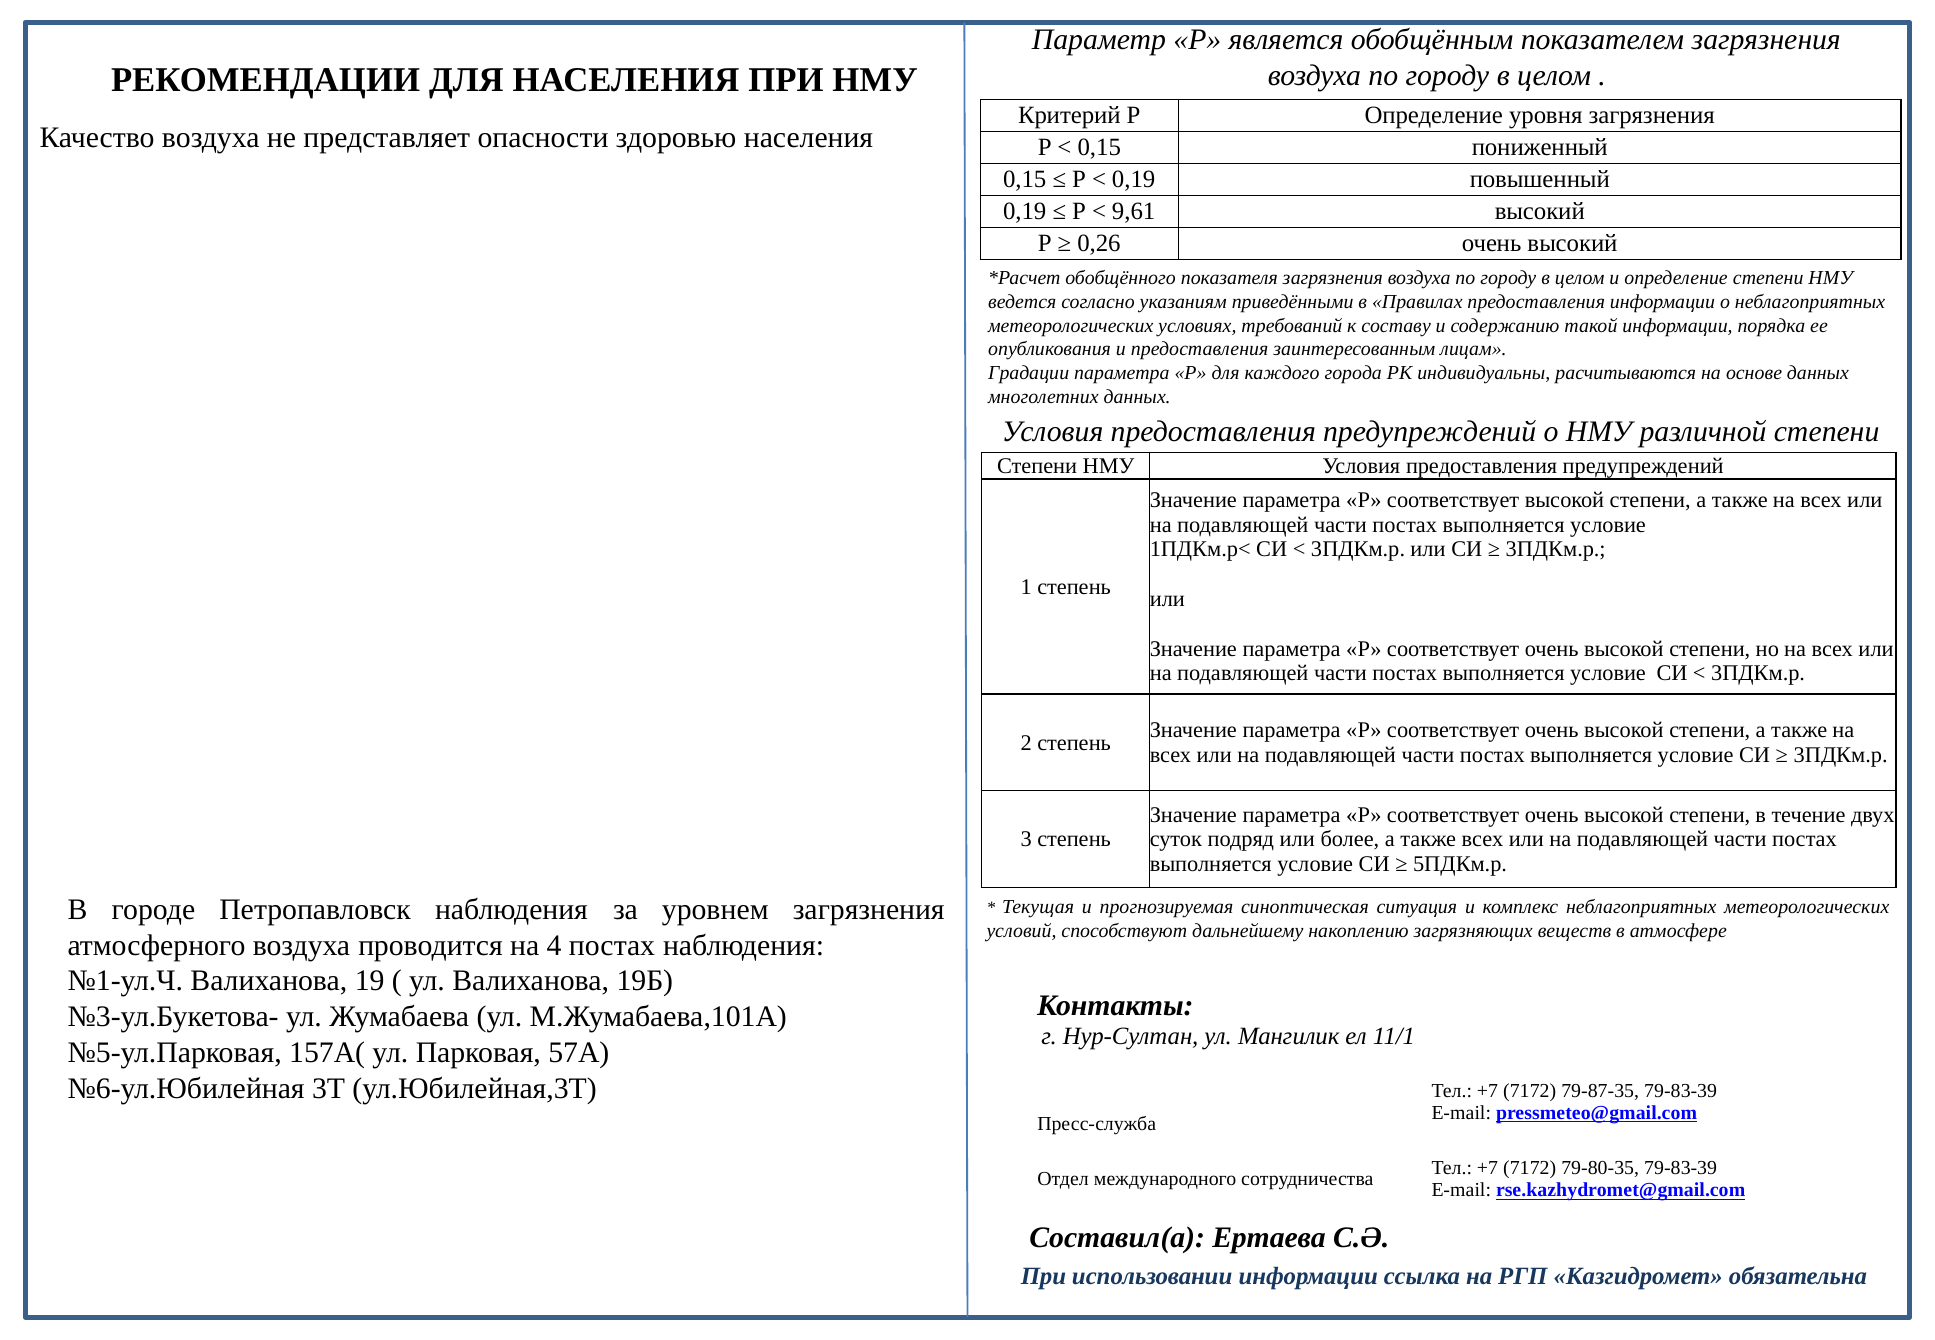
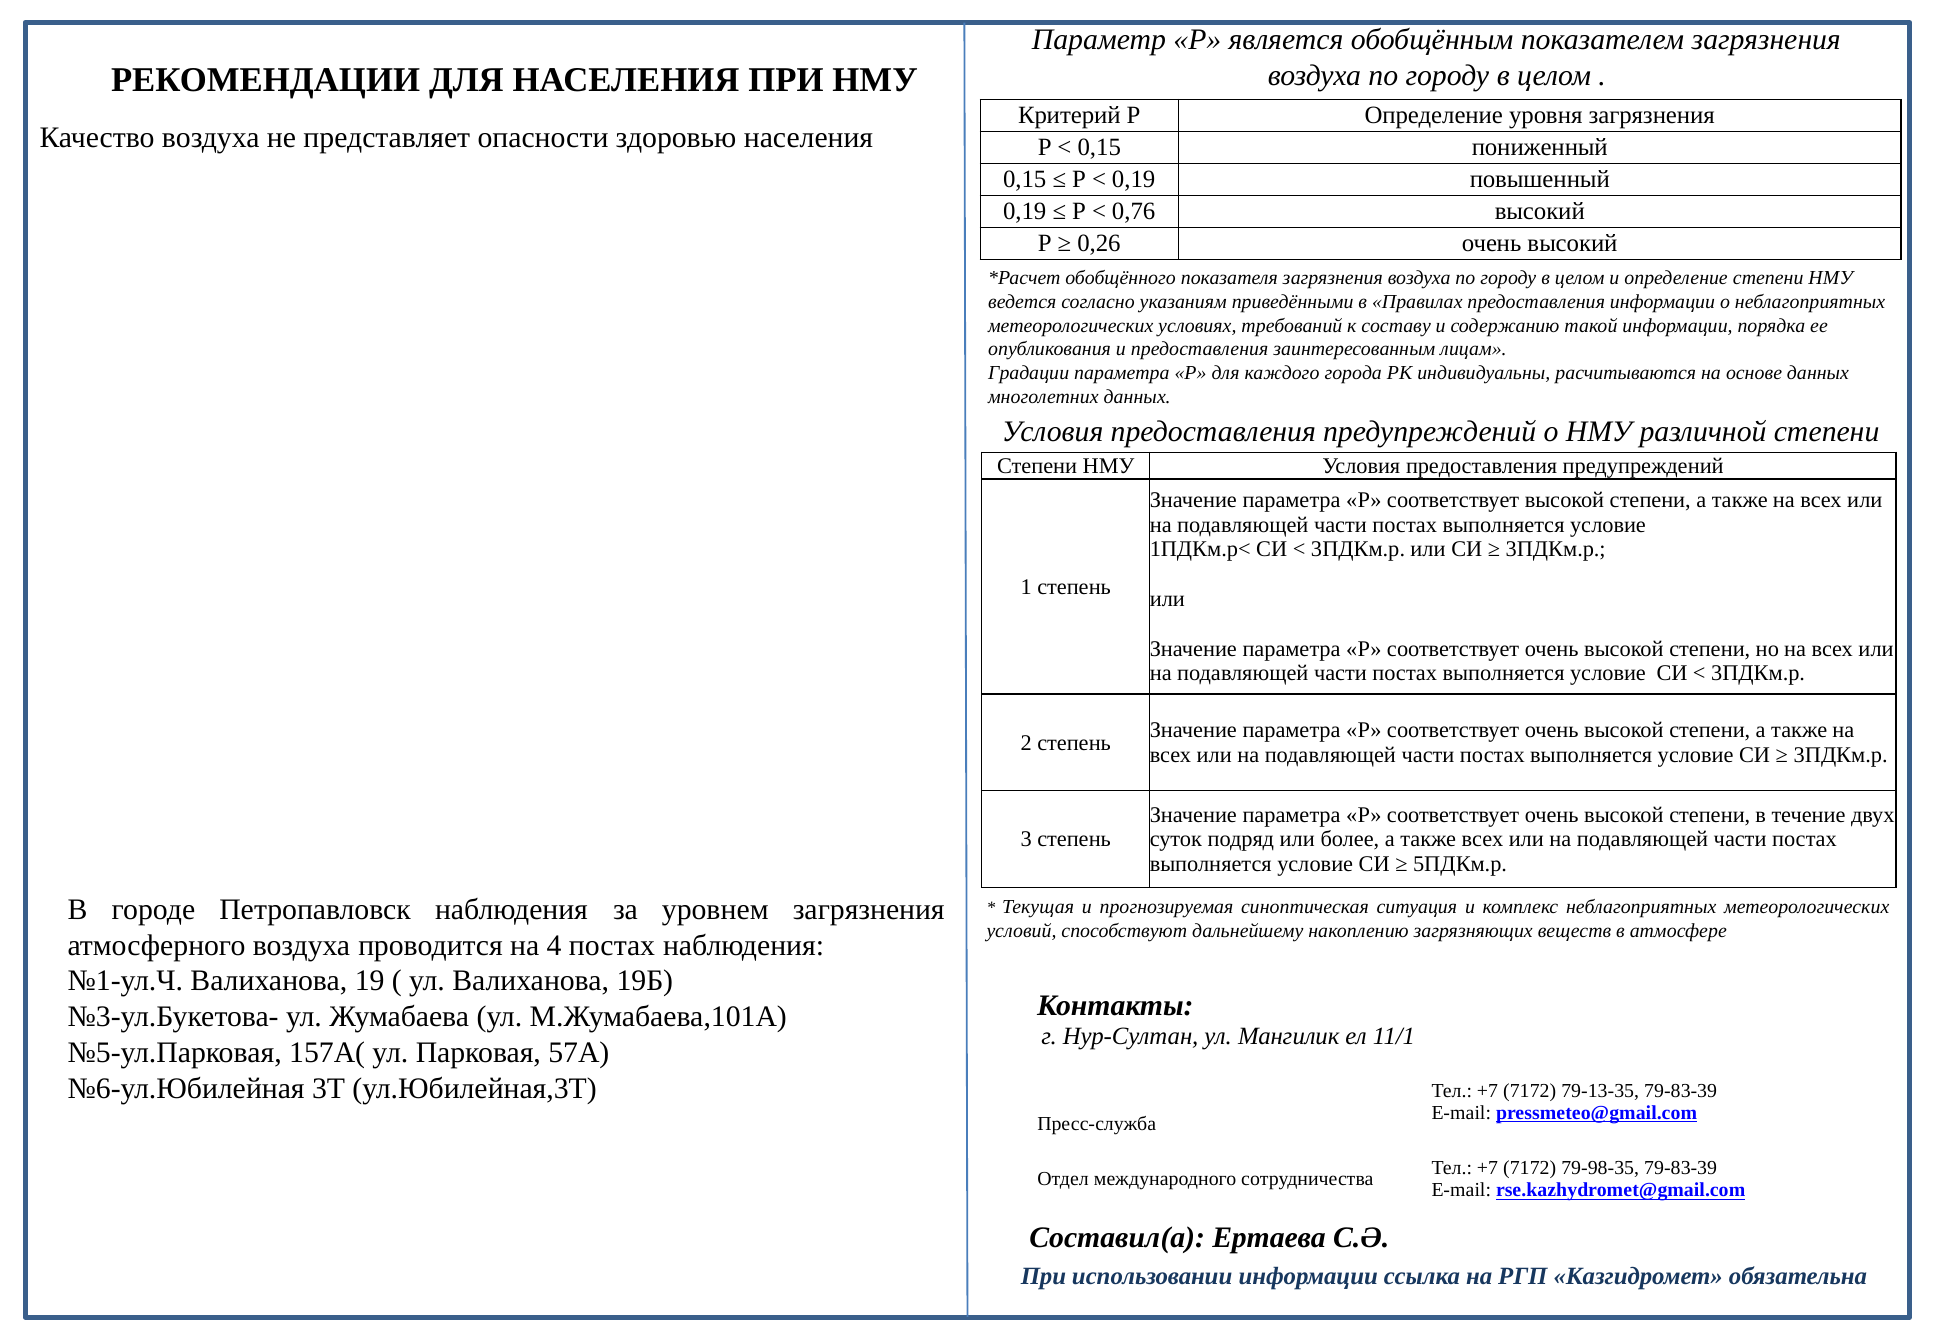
9,61: 9,61 -> 0,76 (1134, 211)
79-87-35: 79-87-35 -> 79-13-35 (1600, 1091)
79-80-35: 79-80-35 -> 79-98-35 (1600, 1168)
